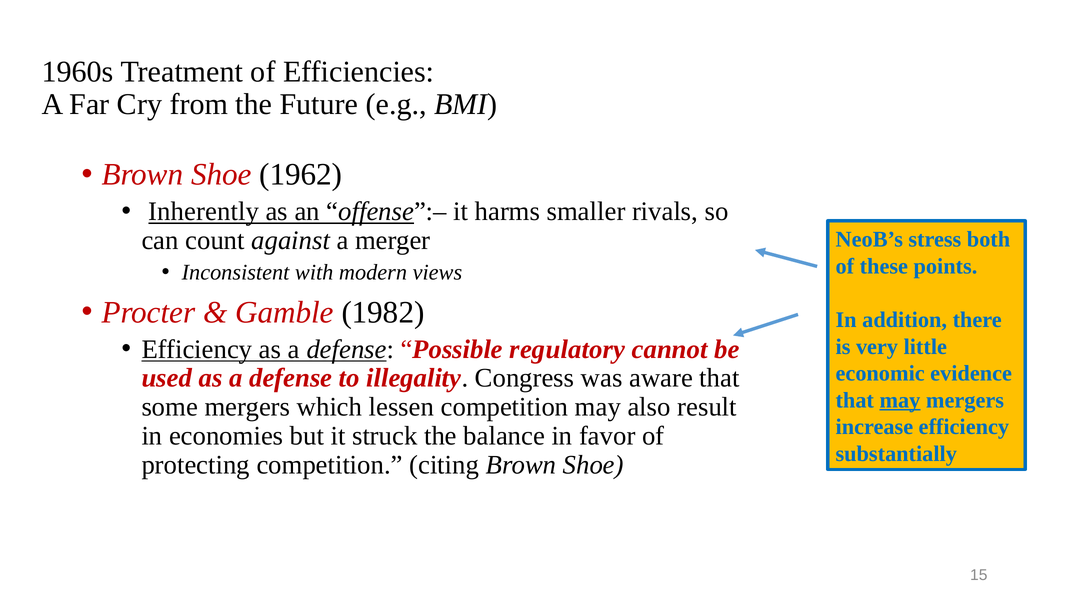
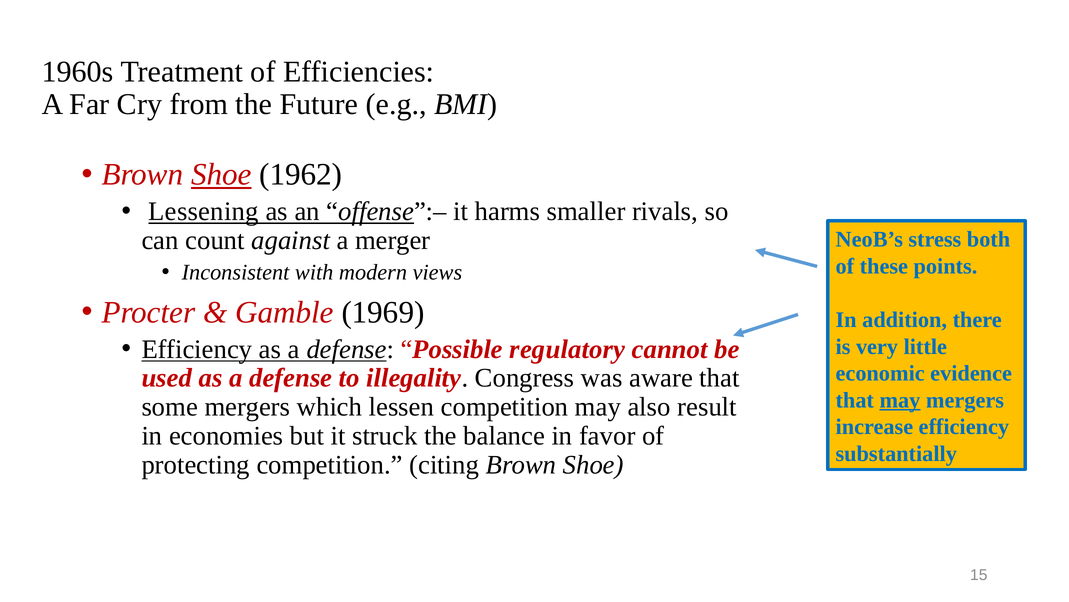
Shoe underline: none -> present (221, 174)
Inherently: Inherently -> Lessening (204, 211)
1982: 1982 -> 1969 (383, 312)
